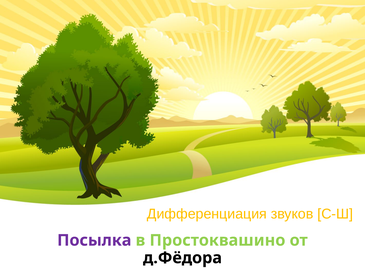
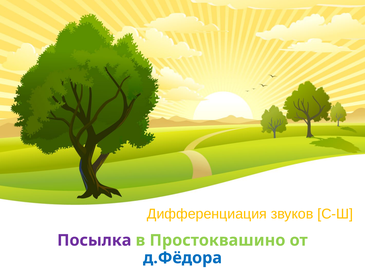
д.Фёдора colour: black -> blue (182, 258)
